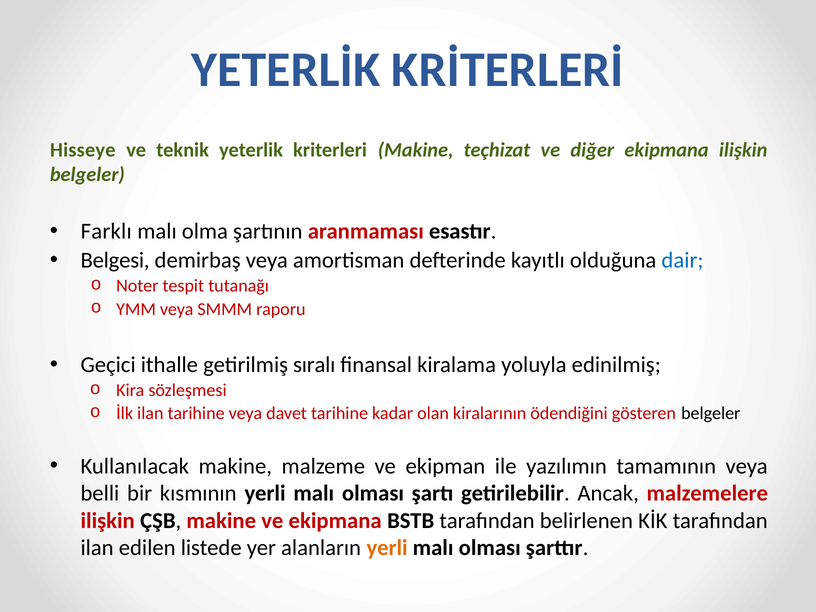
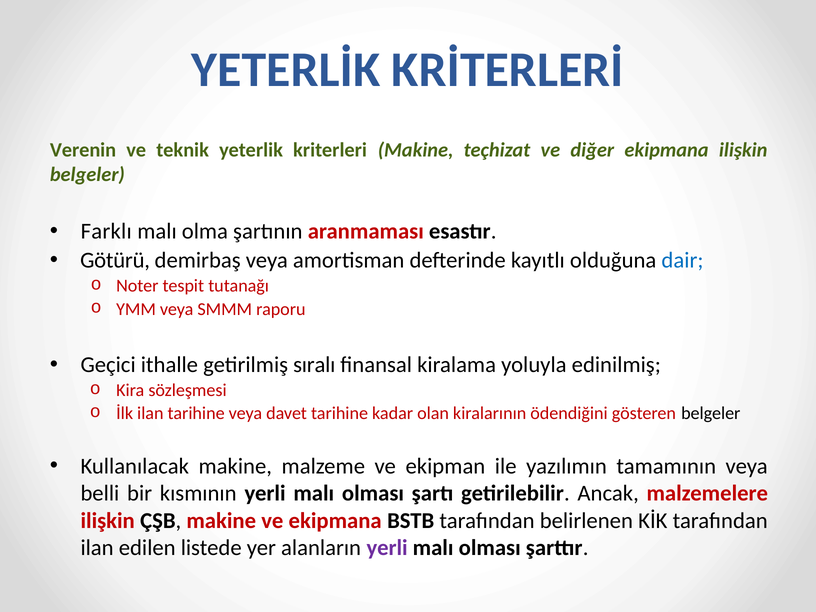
Hisseye: Hisseye -> Verenin (83, 150)
Belgesi: Belgesi -> Götürü (115, 260)
yerli colour: orange -> purple (387, 548)
